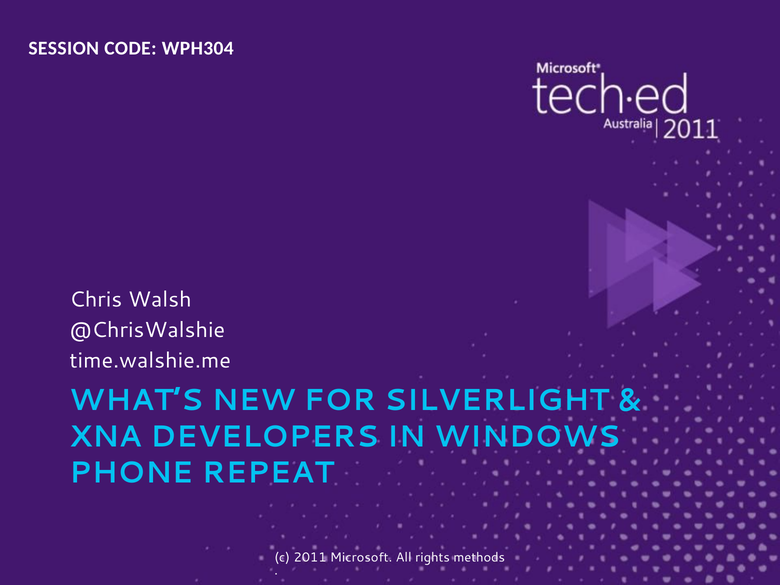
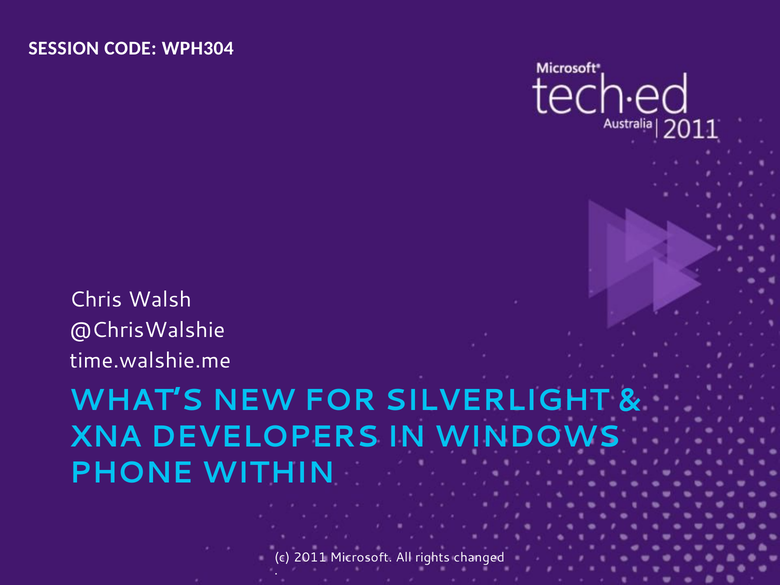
REPEAT: REPEAT -> WITHIN (268, 473)
methods: methods -> changed (479, 557)
